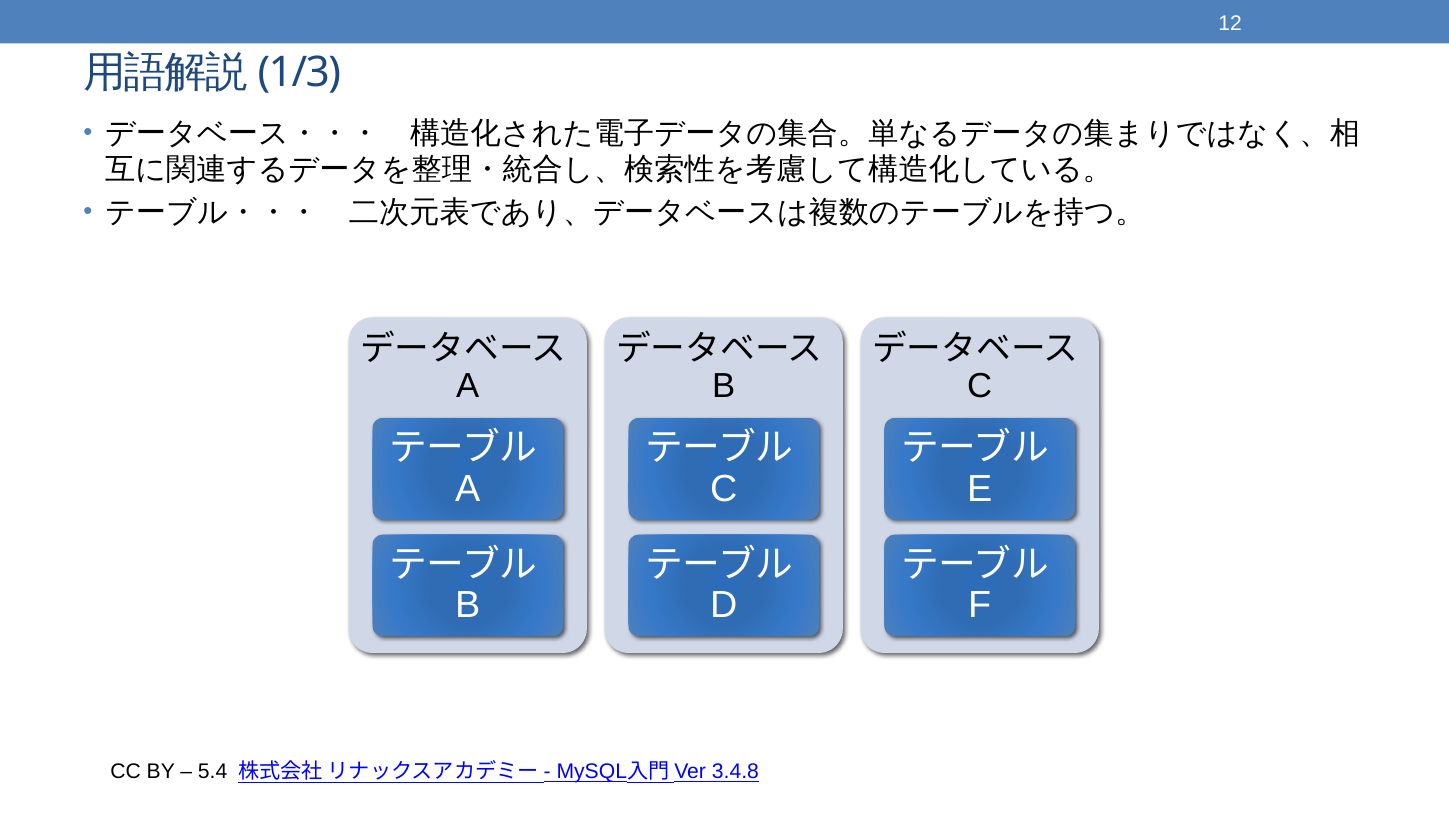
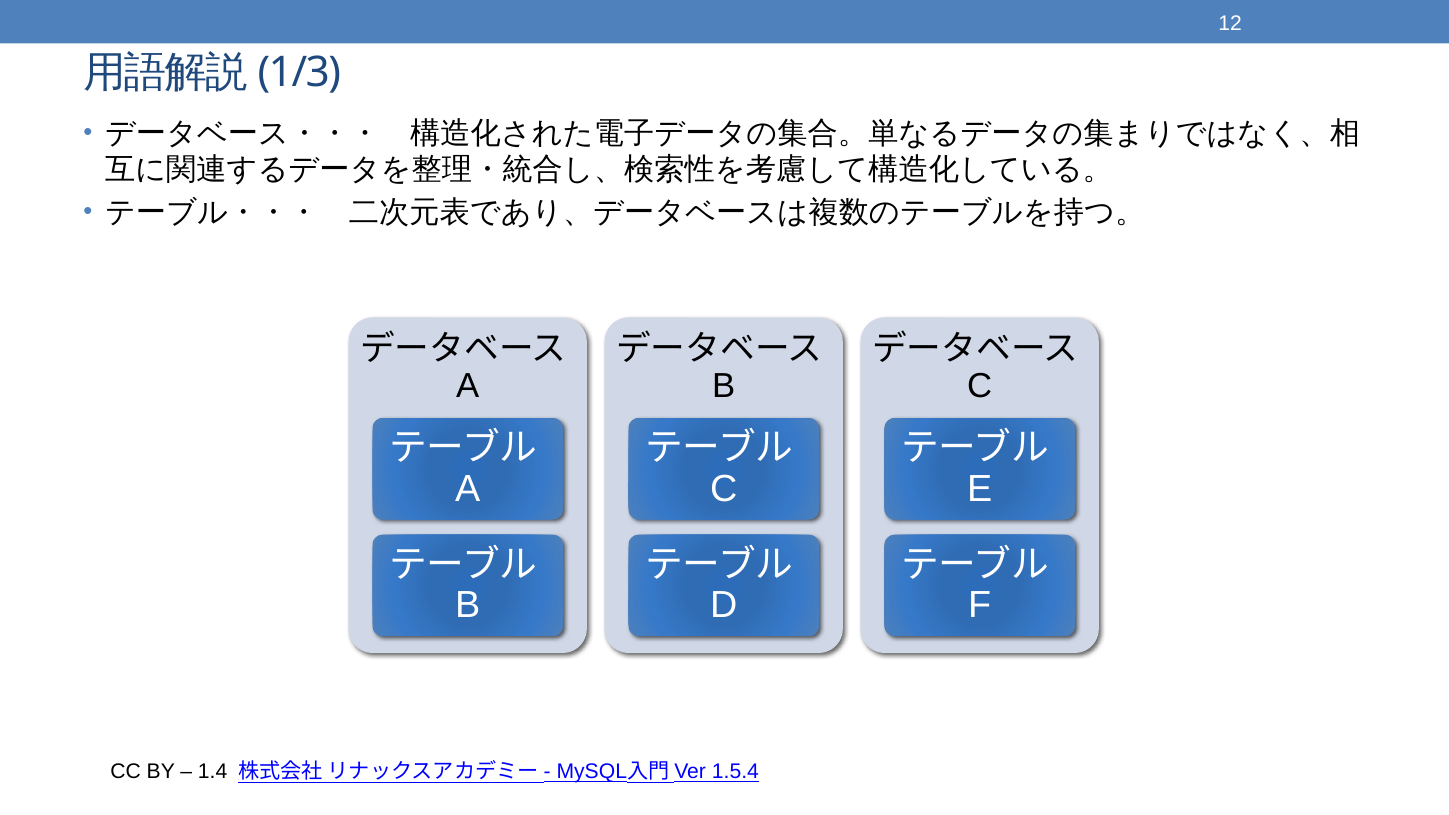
5.4: 5.4 -> 1.4 (213, 772)
3.4.8: 3.4.8 -> 1.5.4 (735, 772)
